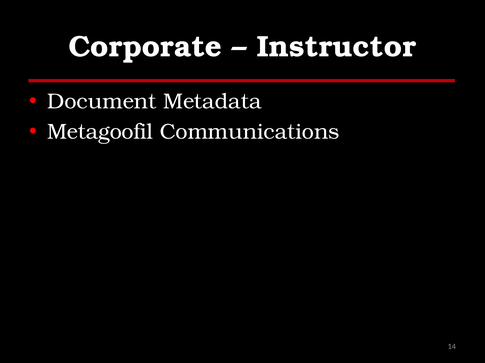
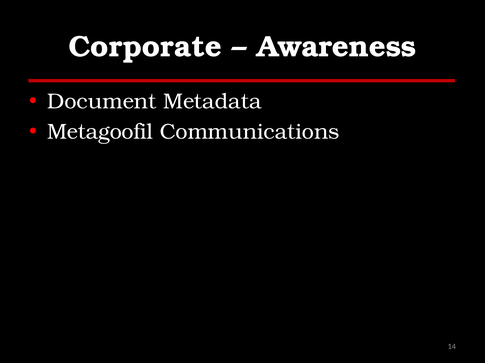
Instructor: Instructor -> Awareness (337, 47)
